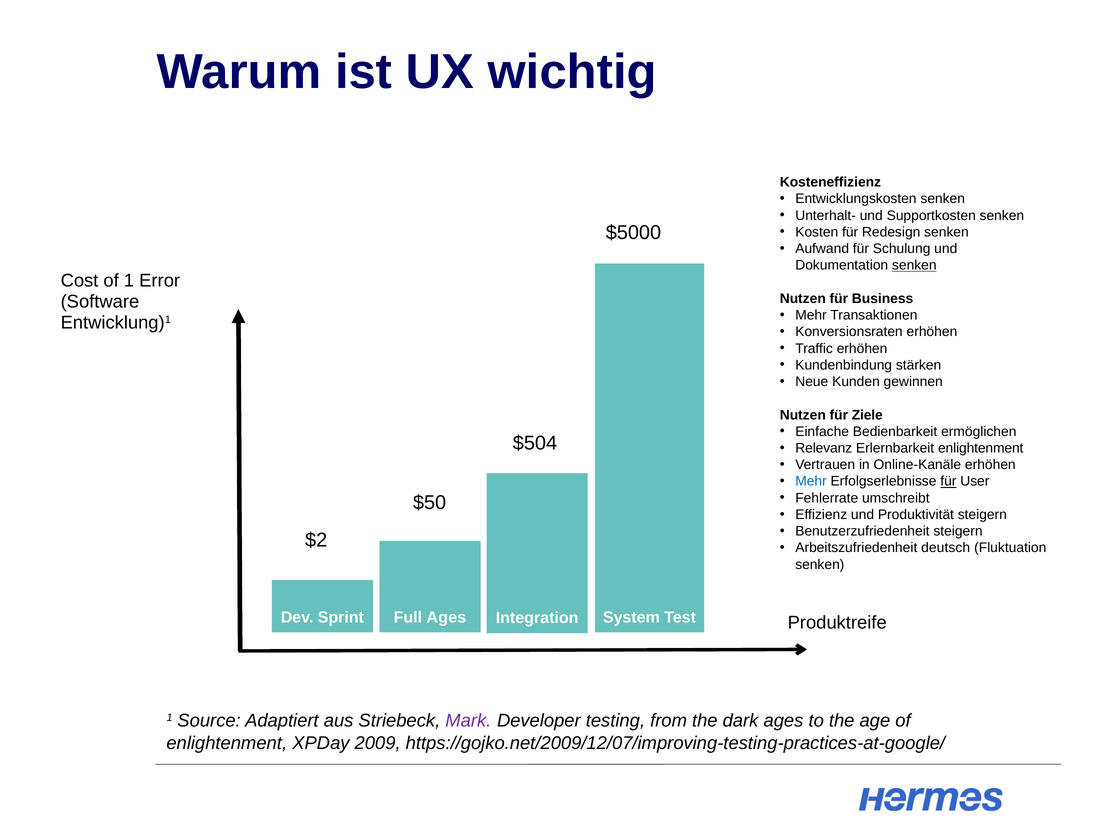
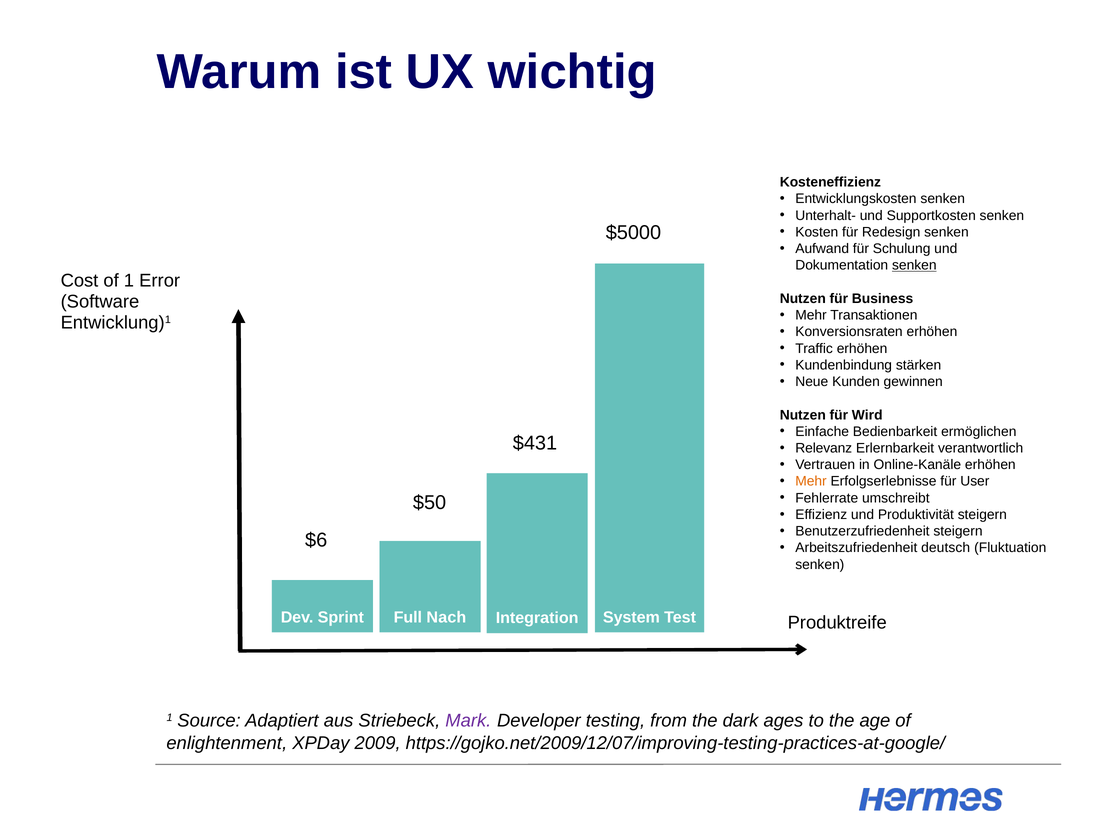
Ziele: Ziele -> Wird (867, 415)
$504: $504 -> $431 (535, 443)
Erlernbarkeit enlightenment: enlightenment -> verantwortlich (981, 448)
Mehr colour: blue -> orange (811, 481)
für underline: present -> none (948, 481)
$2: $2 -> $6 (316, 540)
Full Ages: Ages -> Nach (446, 617)
